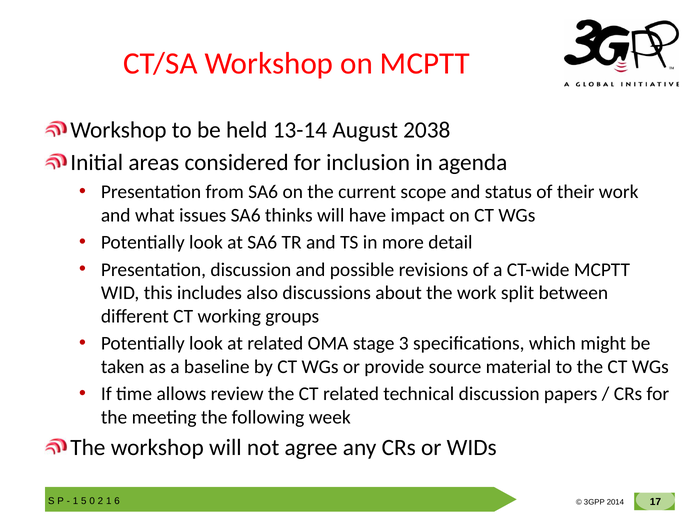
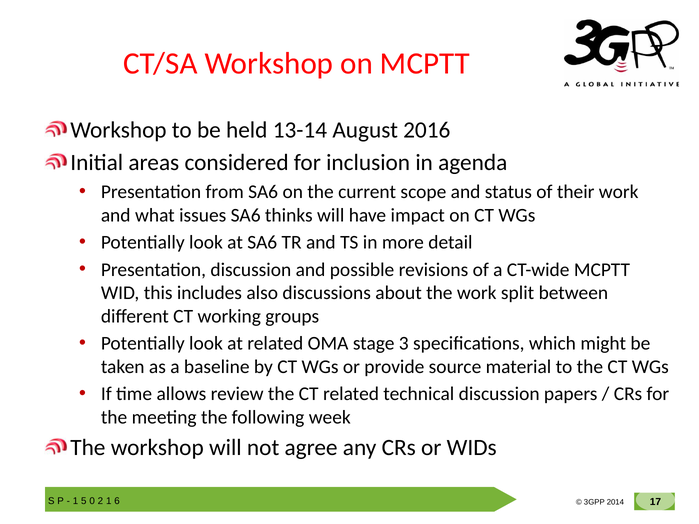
2038: 2038 -> 2016 (427, 130)
